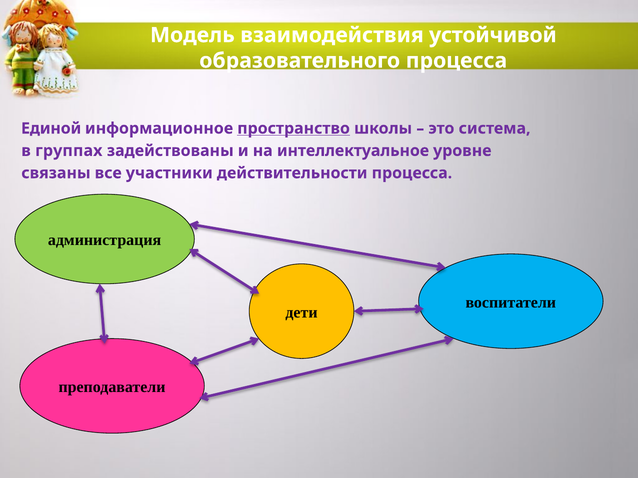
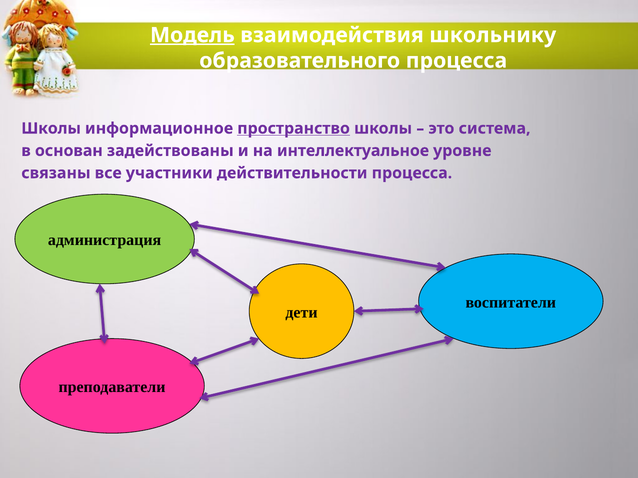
Модель underline: none -> present (192, 35)
устойчивой: устойчивой -> школьнику (493, 35)
Единой: Единой -> Школы (51, 129)
группах: группах -> основан (69, 151)
